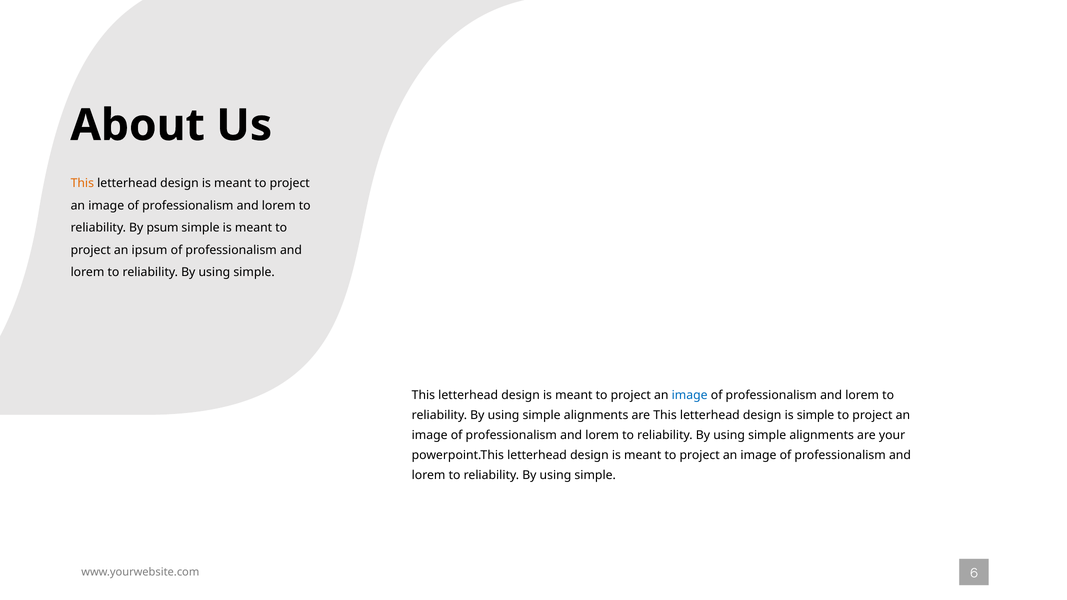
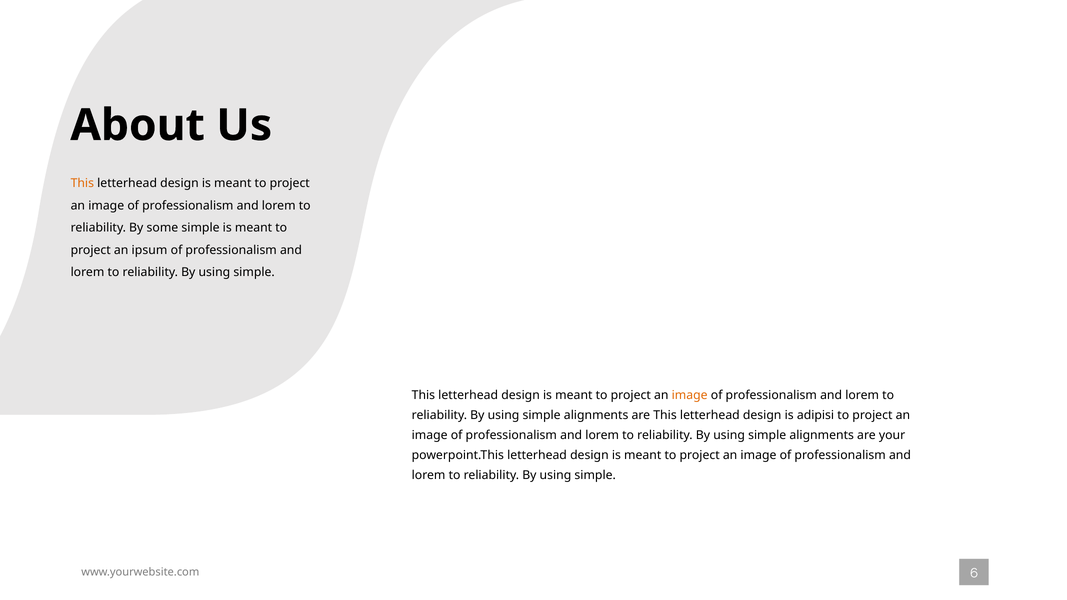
psum: psum -> some (162, 228)
image colour: blue -> orange (690, 395)
is simple: simple -> adipisi (816, 415)
